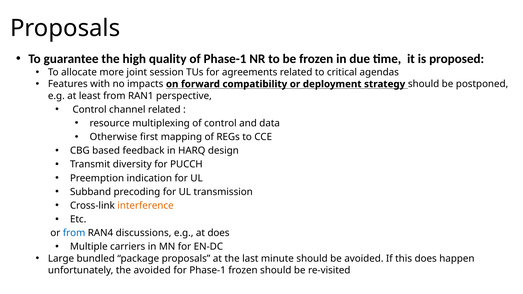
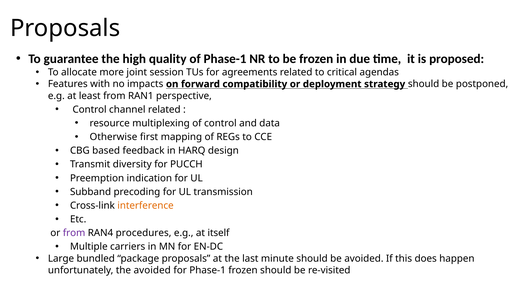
from colour: blue -> purple (74, 233)
discussions: discussions -> procedures (144, 233)
at does: does -> itself (218, 233)
